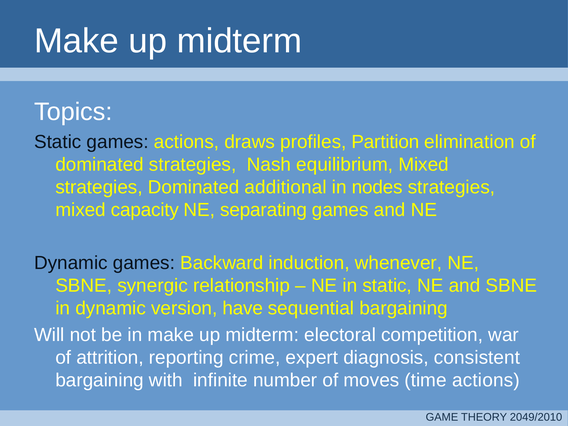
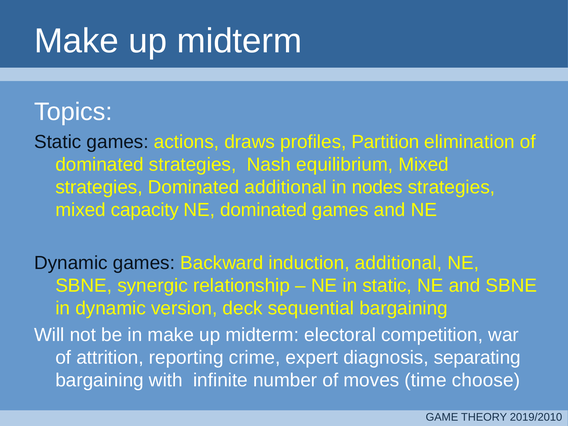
NE separating: separating -> dominated (264, 210)
induction whenever: whenever -> additional (398, 263)
have: have -> deck (243, 308)
consistent: consistent -> separating (477, 358)
time actions: actions -> choose (486, 380)
2049/2010: 2049/2010 -> 2019/2010 (536, 417)
